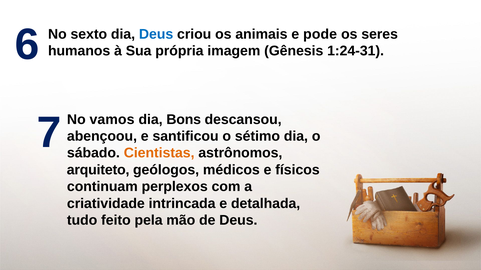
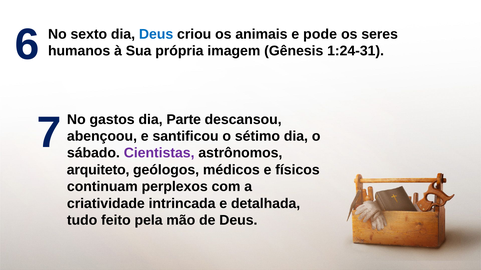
vamos: vamos -> gastos (112, 120)
Bons: Bons -> Parte (184, 120)
Cientistas colour: orange -> purple (159, 153)
